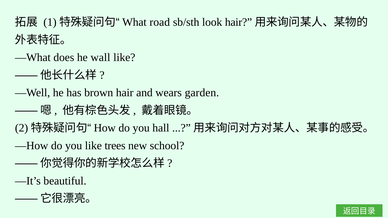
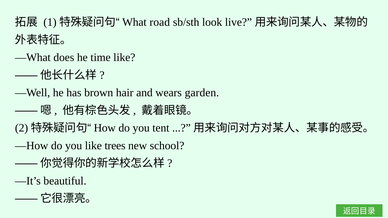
look hair: hair -> live (238, 22)
wall: wall -> time (101, 58)
hall: hall -> tent (161, 128)
